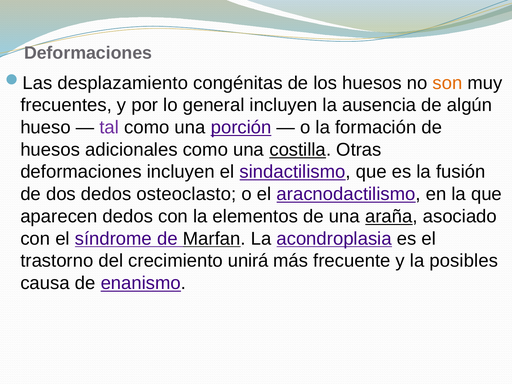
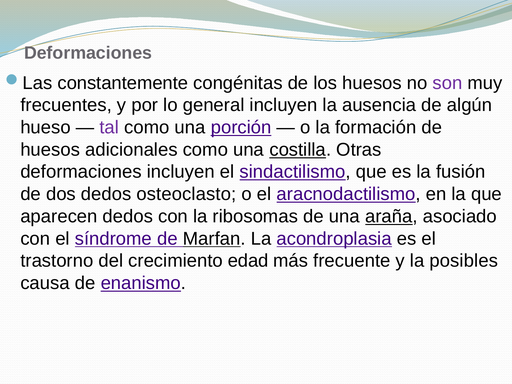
desplazamiento: desplazamiento -> constantemente (123, 83)
son colour: orange -> purple (448, 83)
elementos: elementos -> ribosomas (255, 216)
unirá: unirá -> edad (248, 261)
